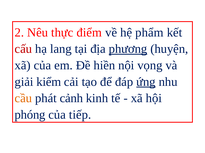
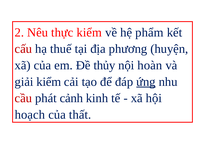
thực điểm: điểm -> kiểm (89, 33)
lang: lang -> thuế (61, 49)
phương underline: present -> none (128, 49)
hiền: hiền -> thủy (104, 66)
vọng: vọng -> hoàn (150, 66)
cầu colour: orange -> red (23, 99)
phóng: phóng -> hoạch (30, 115)
tiếp: tiếp -> thất (80, 115)
